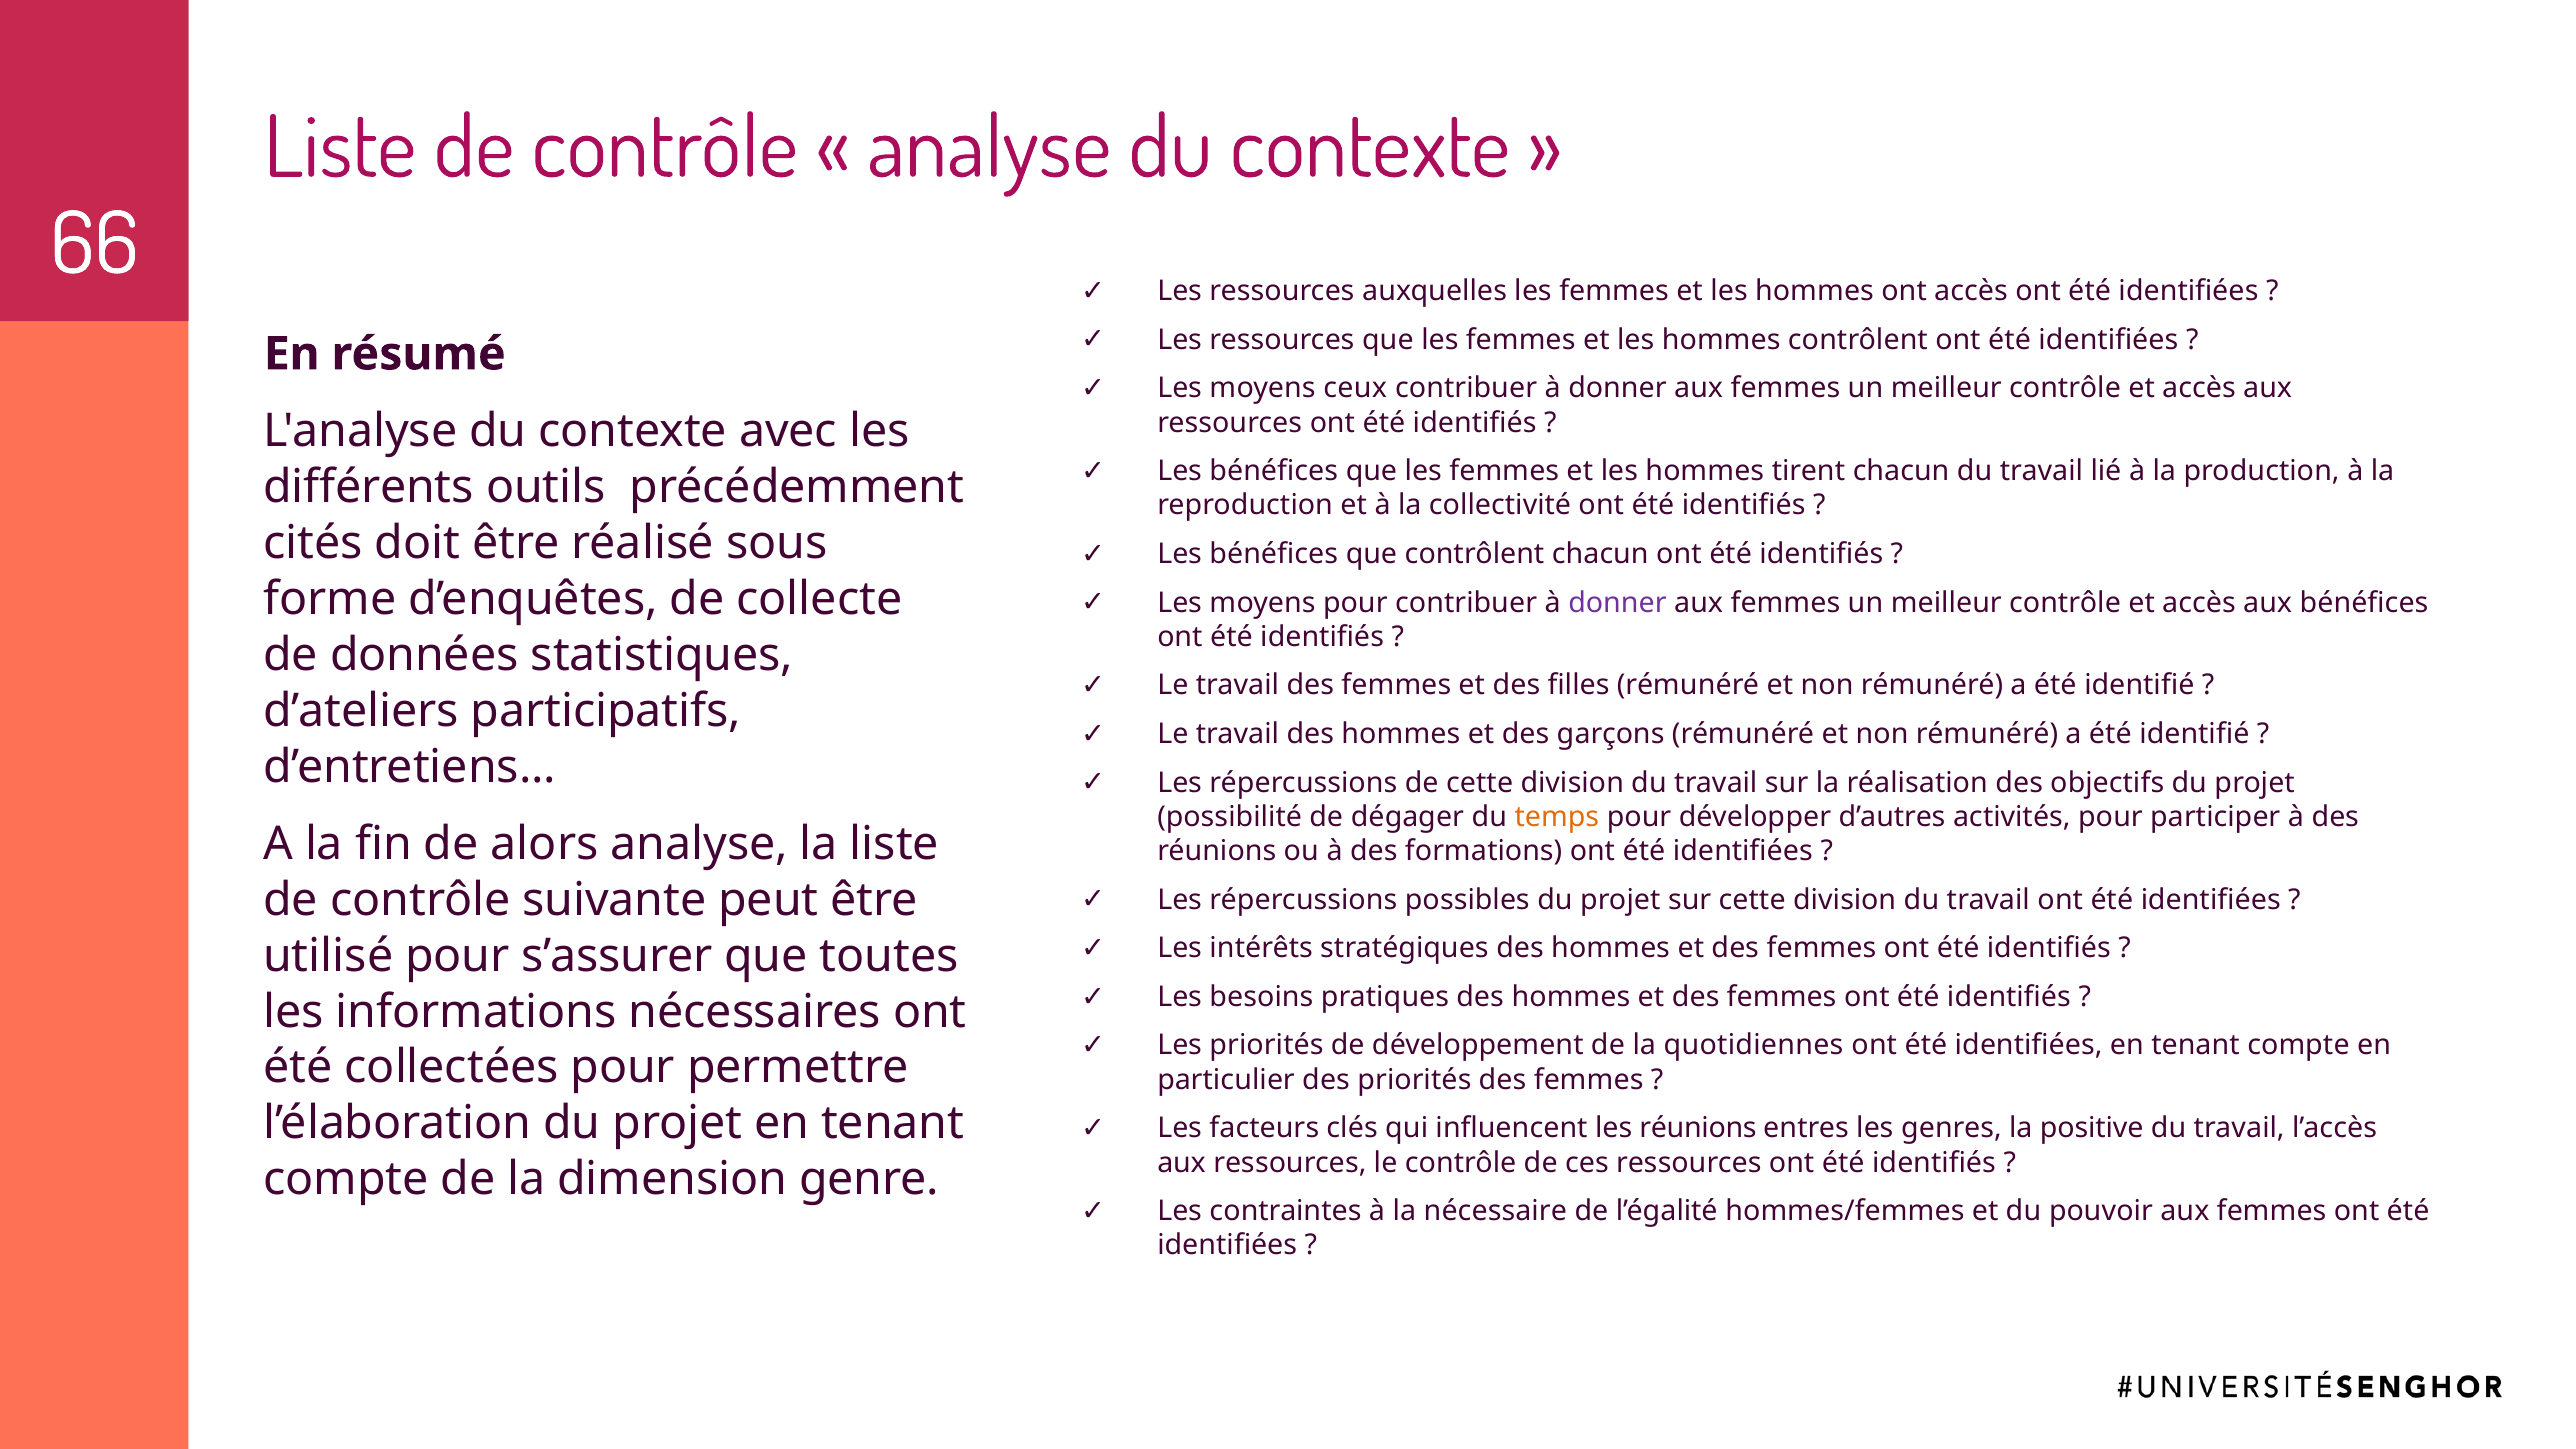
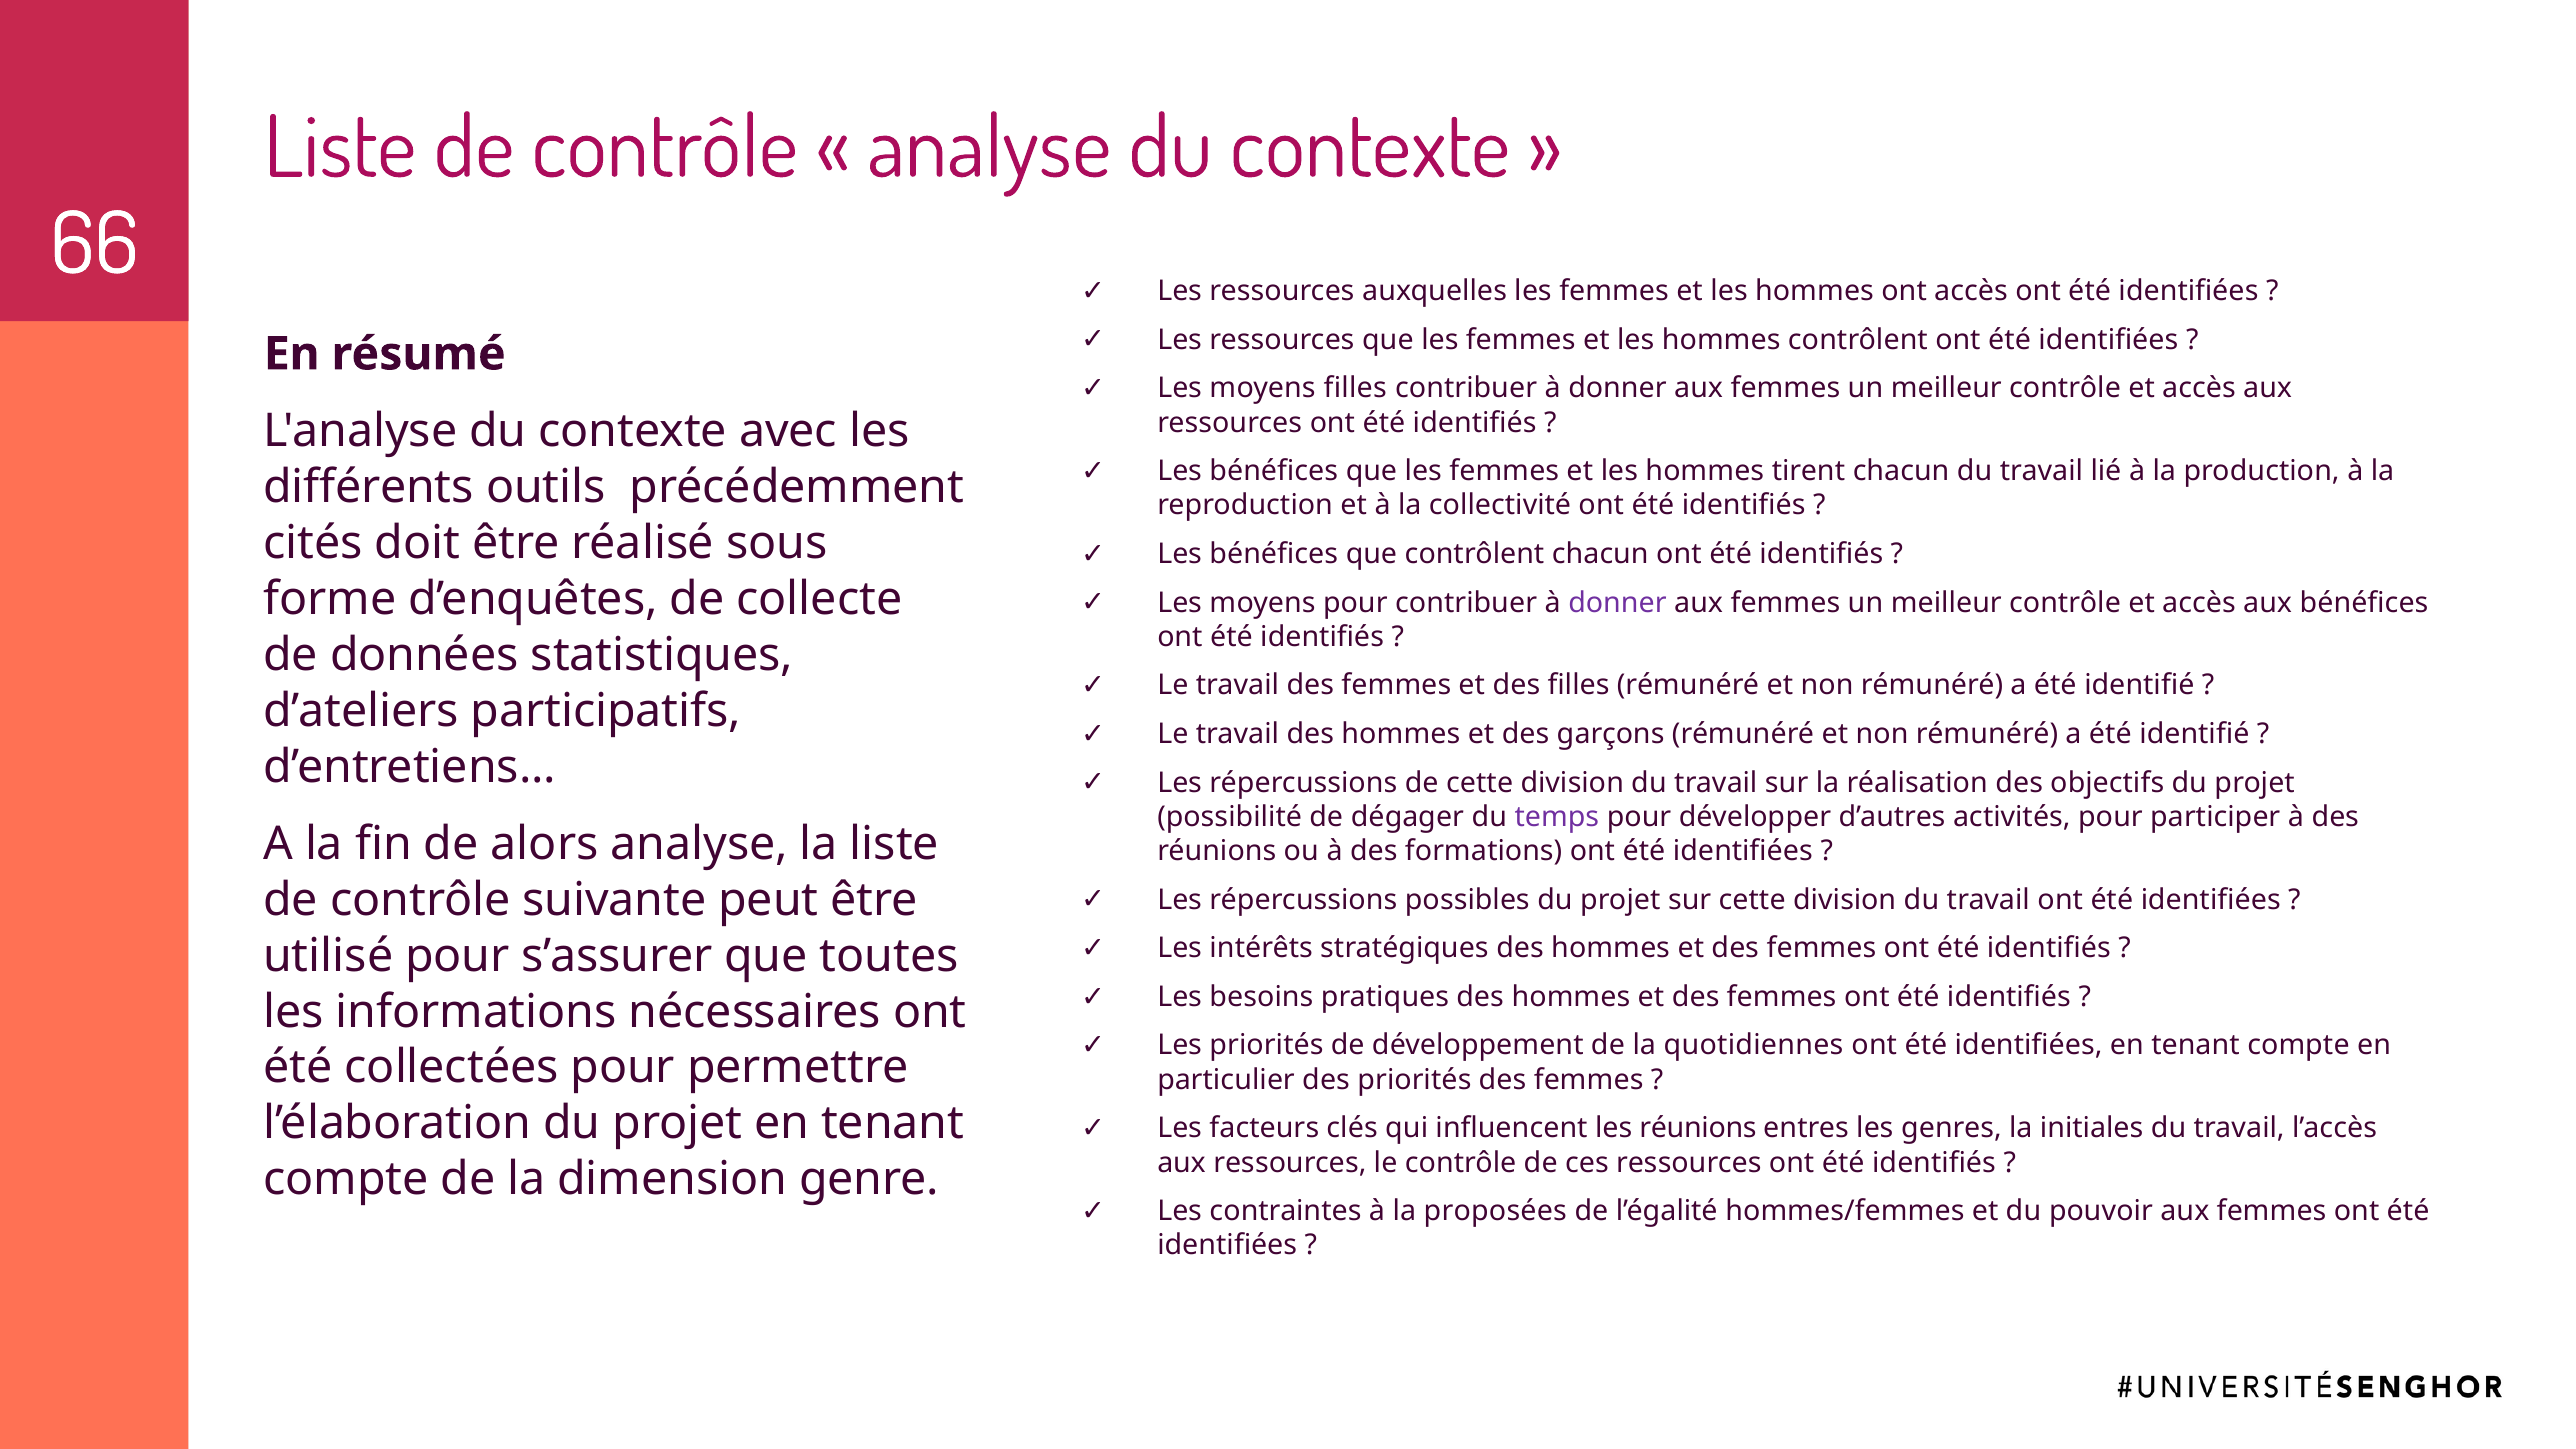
moyens ceux: ceux -> filles (1355, 388)
temps colour: orange -> purple (1557, 817)
positive: positive -> initiales (2092, 1128)
nécessaire: nécessaire -> proposées (1495, 1211)
